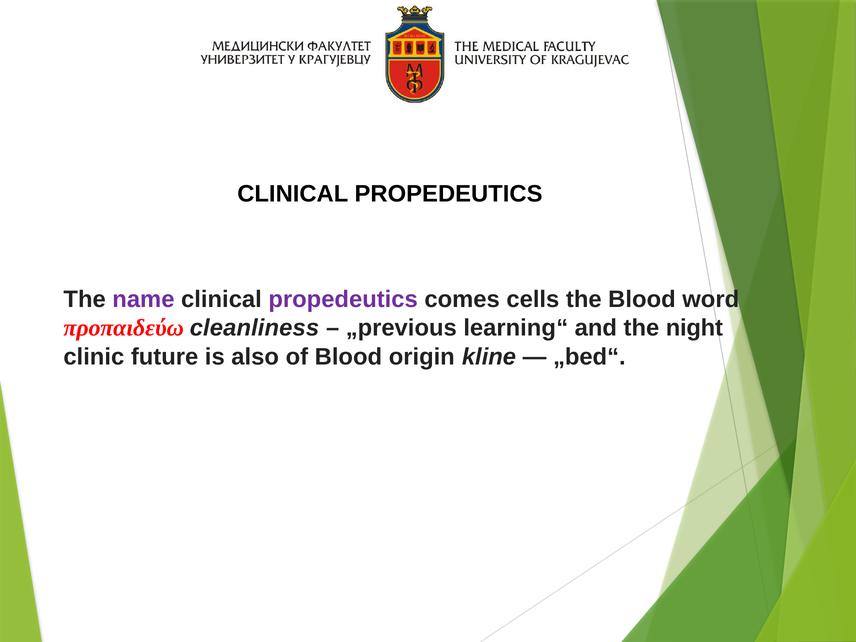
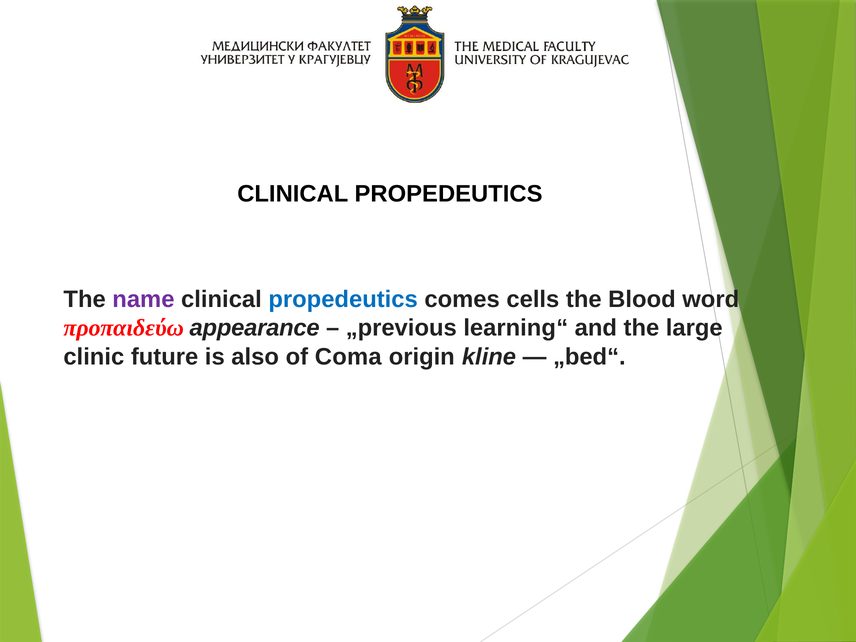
propedeutics colour: purple -> blue (343, 300)
cleanliness: cleanliness -> appearance (255, 328)
night: night -> large (694, 328)
of Blood: Blood -> Coma (348, 357)
